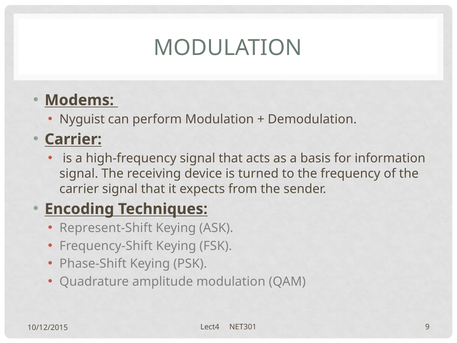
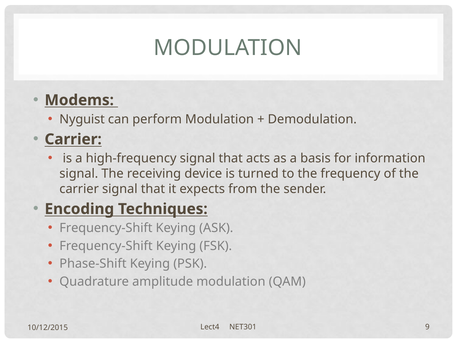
Represent-Shift: Represent-Shift -> Frequency-Shift (106, 228)
